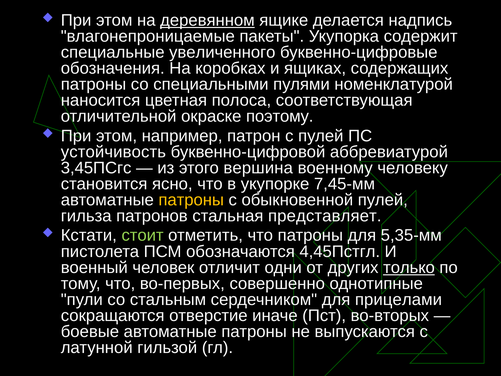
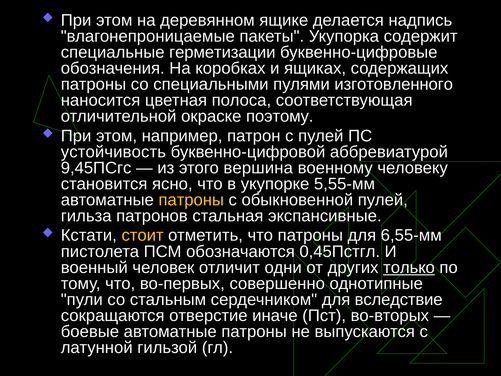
деревянном underline: present -> none (207, 20)
увеличенного: увеличенного -> герметизации (222, 52)
номенклатурой: номенклатурой -> изготовленного (394, 84)
3,45ПСгс: 3,45ПСгс -> 9,45ПСгс (96, 168)
7,45-мм: 7,45-мм -> 5,55-мм (344, 184)
представляет: представляет -> экспансивные (325, 216)
стоит colour: light green -> yellow (143, 235)
5,35-мм: 5,35-мм -> 6,55-мм (411, 235)
4,45Пстгл: 4,45Пстгл -> 0,45Пстгл (340, 251)
прицелами: прицелами -> вследствие (399, 299)
